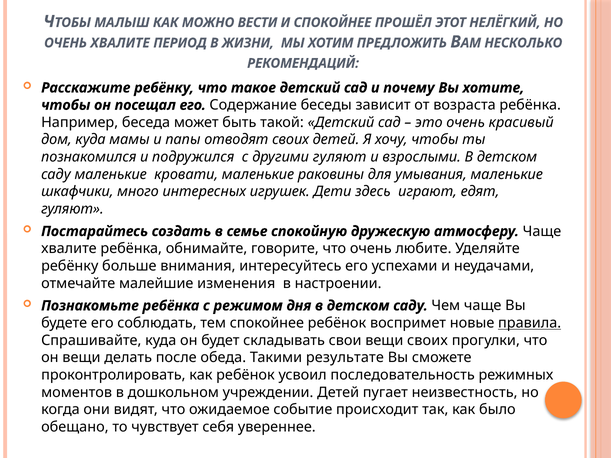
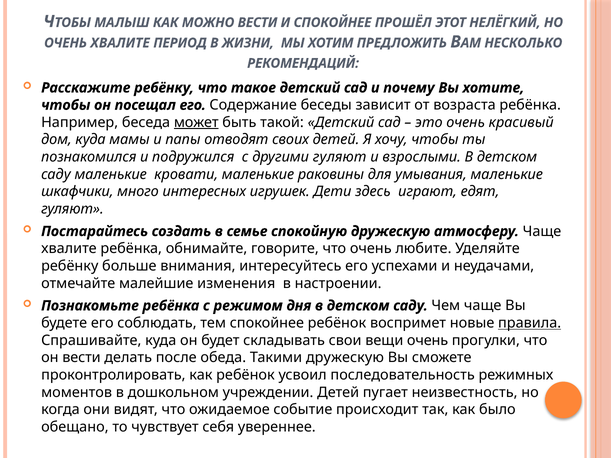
может underline: none -> present (196, 122)
вещи своих: своих -> очень (428, 341)
он вещи: вещи -> вести (82, 358)
Такими результате: результате -> дружескую (345, 358)
